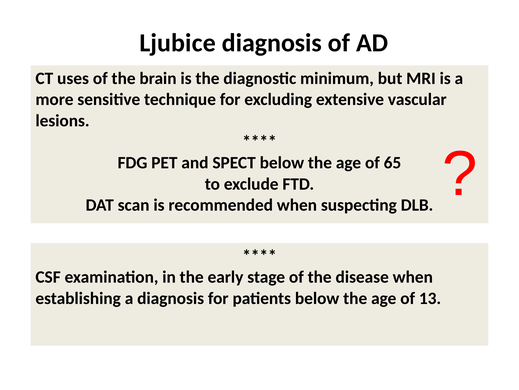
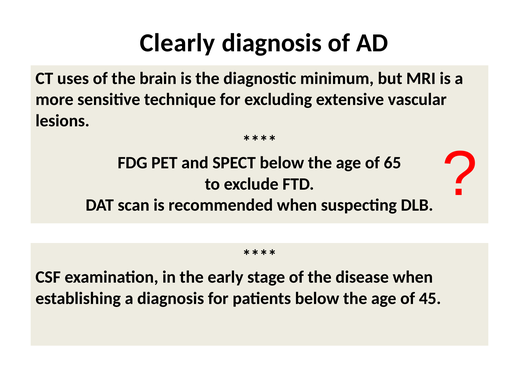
Ljubice: Ljubice -> Clearly (178, 43)
13: 13 -> 45 (430, 298)
